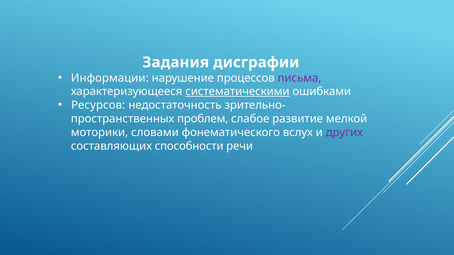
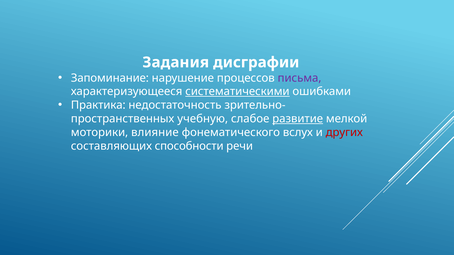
Информации: Информации -> Запоминание (110, 78)
Ресурсов: Ресурсов -> Практика (98, 105)
проблем: проблем -> учебную (203, 119)
развитие underline: none -> present (298, 119)
словами: словами -> влияние (155, 133)
других colour: purple -> red (344, 133)
